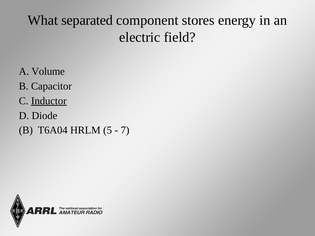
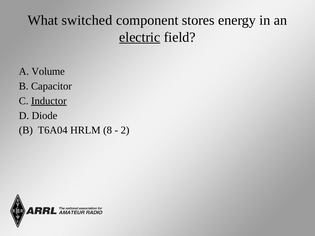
separated: separated -> switched (87, 20)
electric underline: none -> present (140, 37)
5: 5 -> 8 (108, 130)
7: 7 -> 2 (125, 130)
